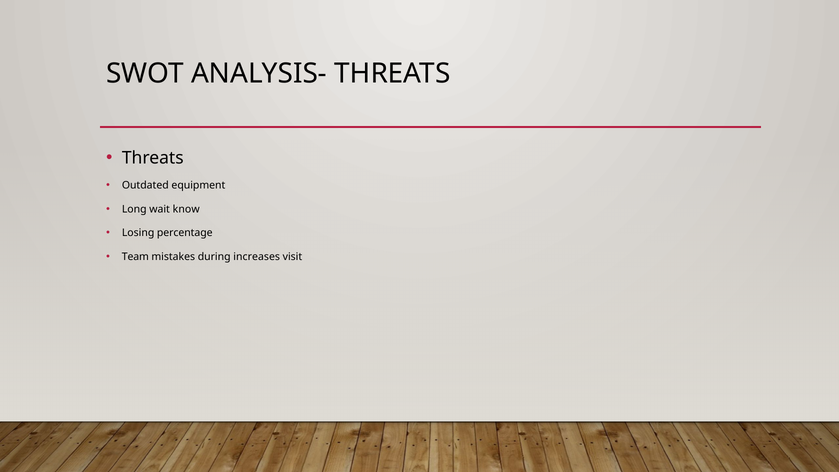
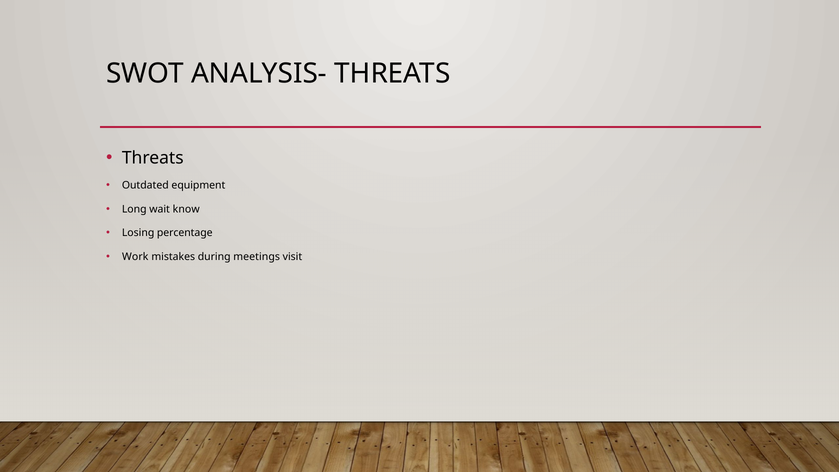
Team: Team -> Work (135, 257)
increases: increases -> meetings (257, 257)
